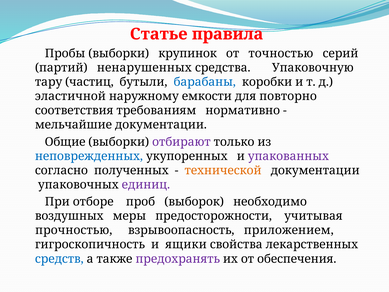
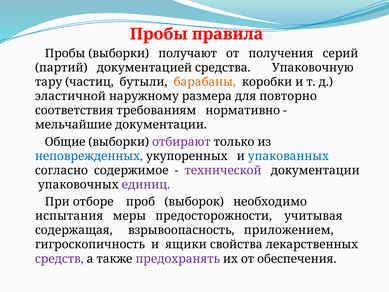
Статье: Статье -> Пробы (159, 34)
крупинок: крупинок -> получают (188, 53)
точностью: точностью -> получения (281, 53)
ненарушенных: ненарушенных -> документацией (144, 68)
барабаны colour: blue -> orange (205, 82)
емкости: емкости -> размера (207, 96)
упакованных colour: purple -> blue (288, 156)
полученных: полученных -> содержимое (131, 170)
технической colour: orange -> purple (223, 170)
воздушных: воздушных -> испытания (69, 216)
прочностью: прочностью -> содержащая (74, 230)
средств colour: blue -> purple (59, 259)
